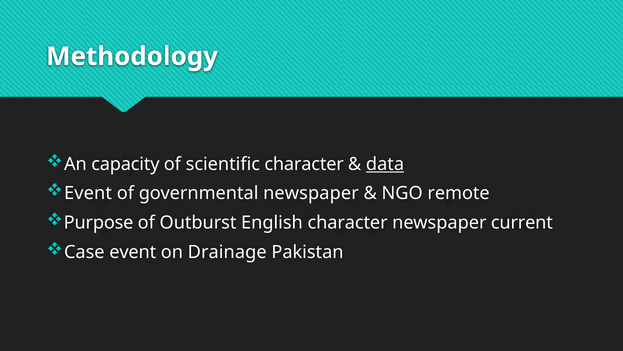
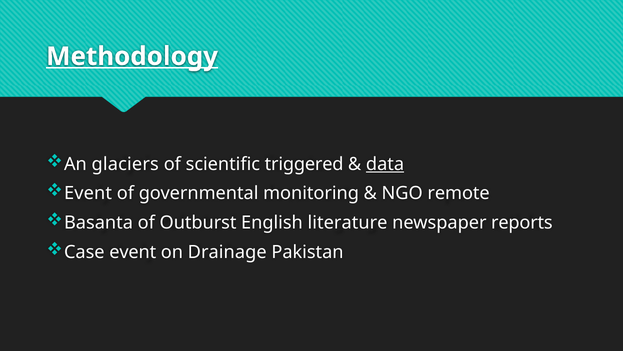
Methodology underline: none -> present (132, 56)
capacity: capacity -> glaciers (125, 164)
scientific character: character -> triggered (304, 164)
governmental newspaper: newspaper -> monitoring (311, 193)
Purpose: Purpose -> Basanta (99, 222)
English character: character -> literature (348, 222)
current: current -> reports (522, 222)
